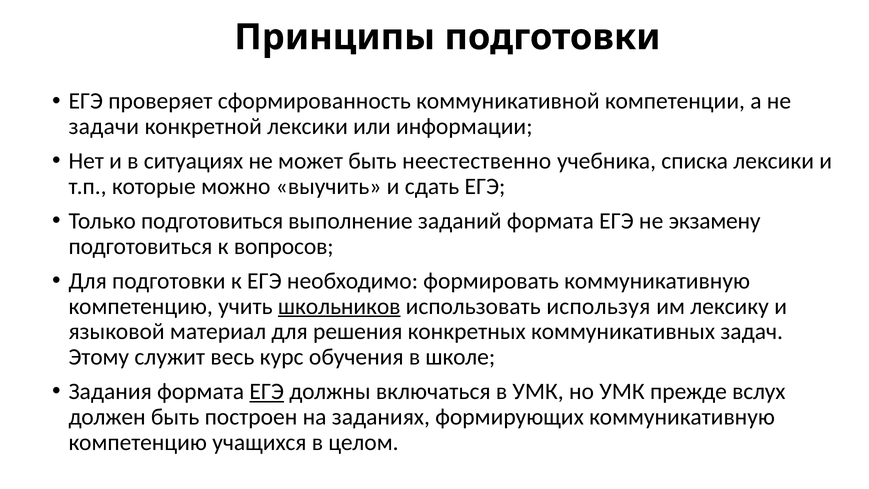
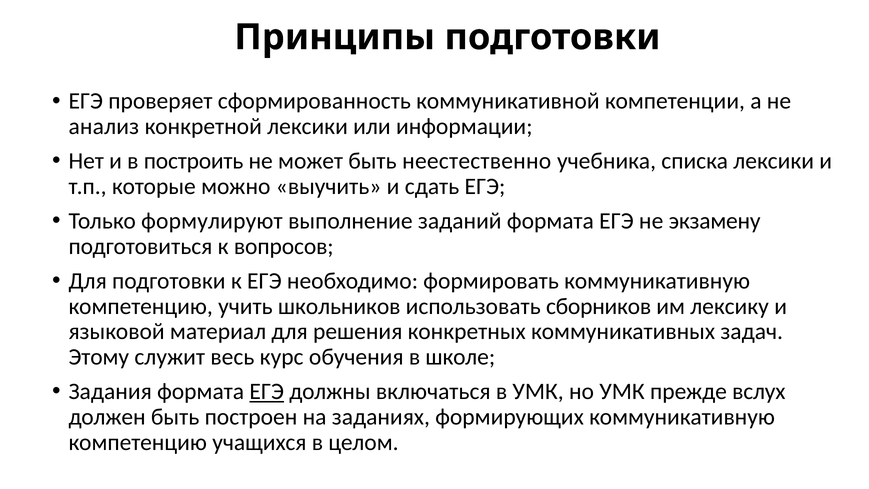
задачи: задачи -> анализ (104, 127)
ситуациях: ситуациях -> построить (194, 161)
Только подготовиться: подготовиться -> формулируют (212, 221)
школьников underline: present -> none (339, 306)
используя: используя -> сборников (599, 306)
